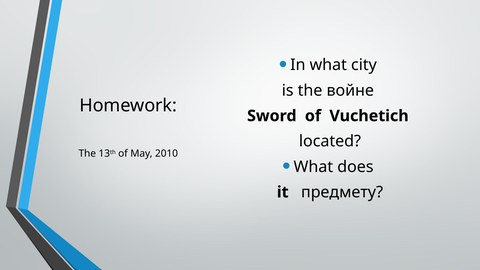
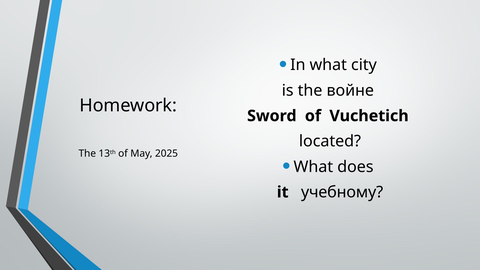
2010: 2010 -> 2025 (167, 154)
предмету: предмету -> учебному (342, 192)
